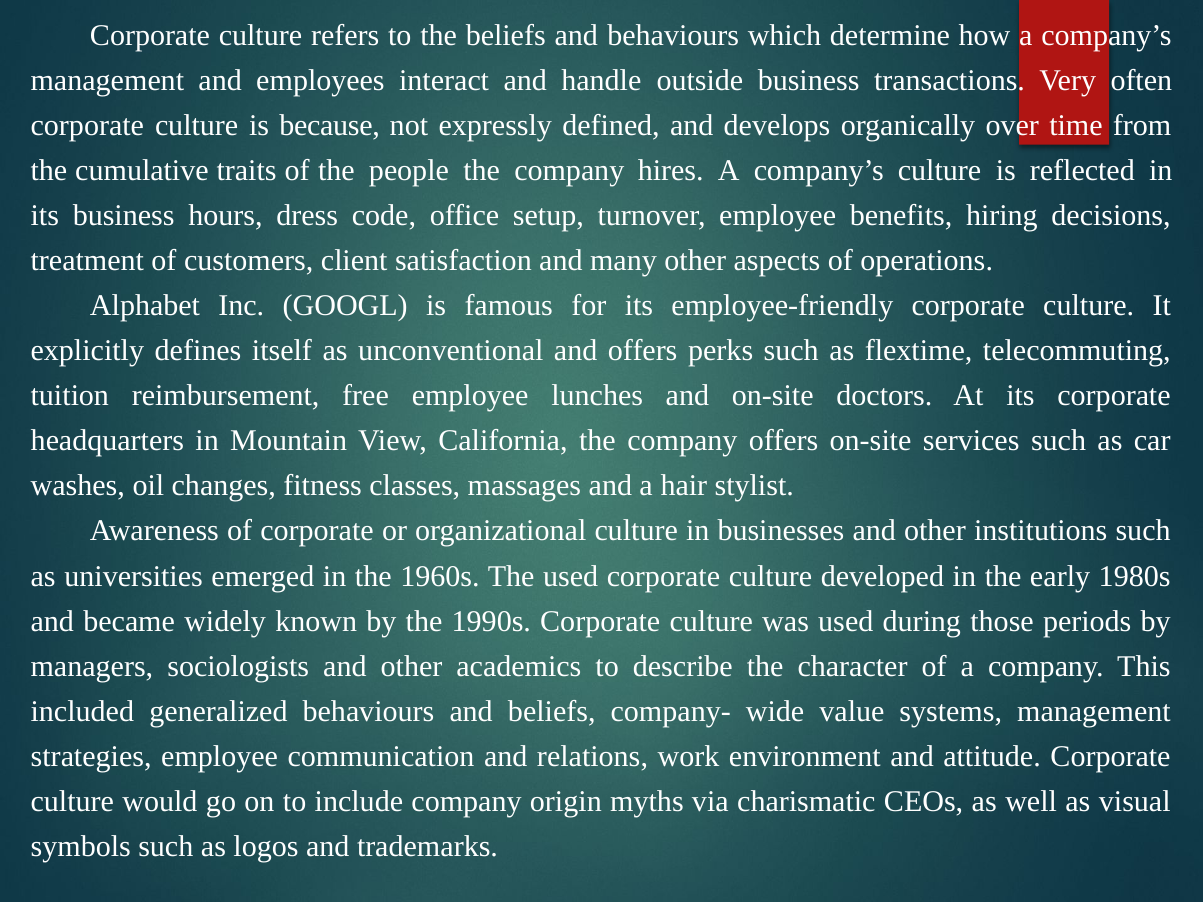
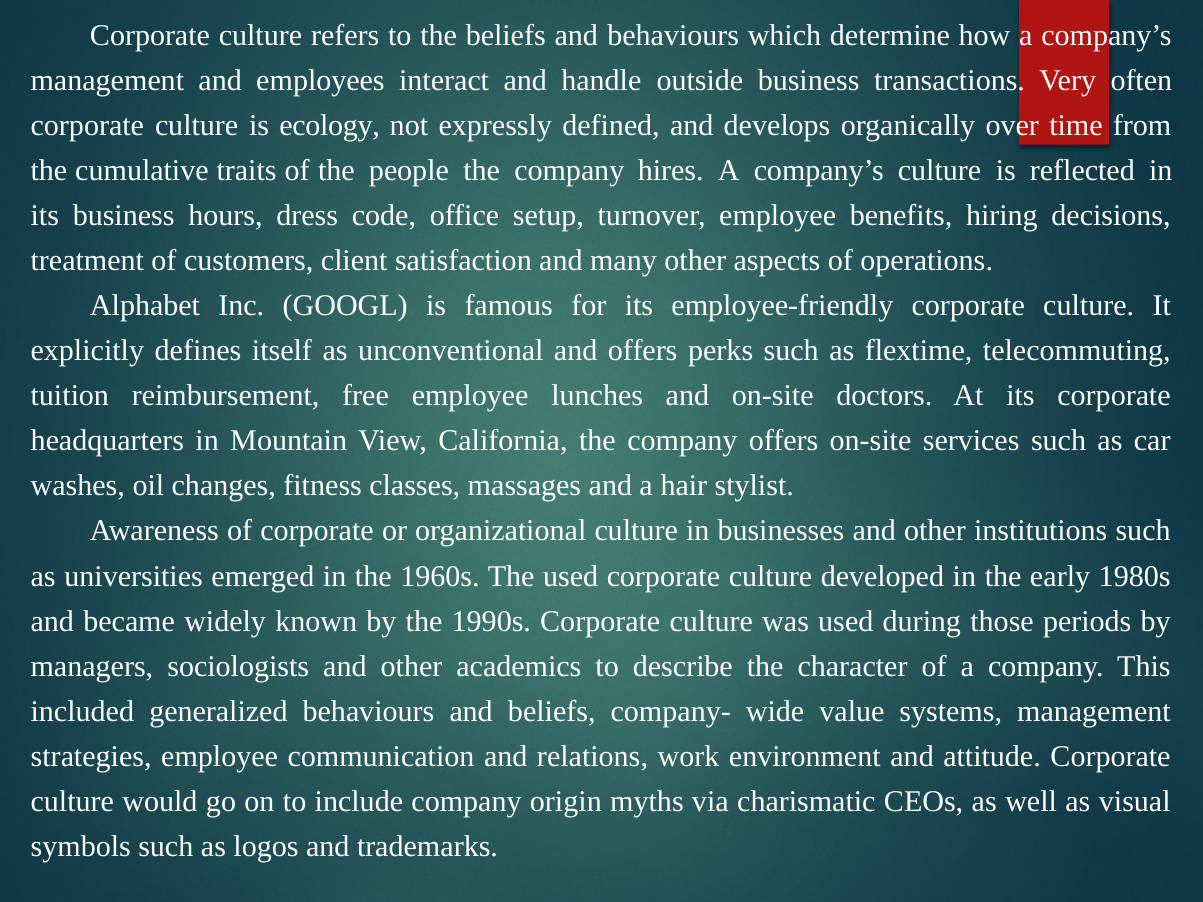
because: because -> ecology (330, 125)
